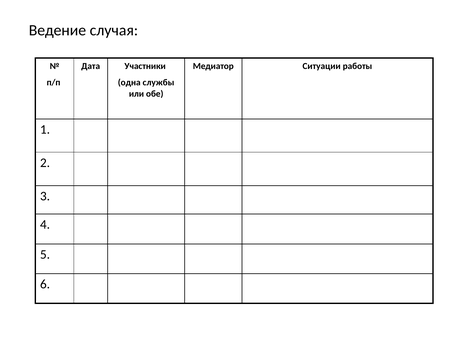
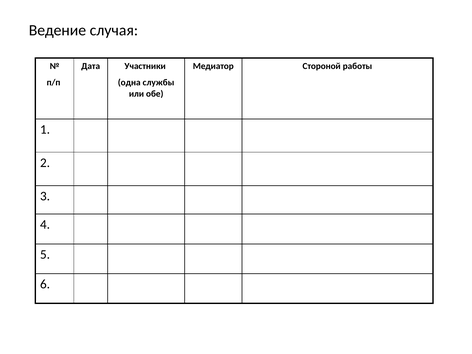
Ситуации: Ситуации -> Стороной (322, 66)
